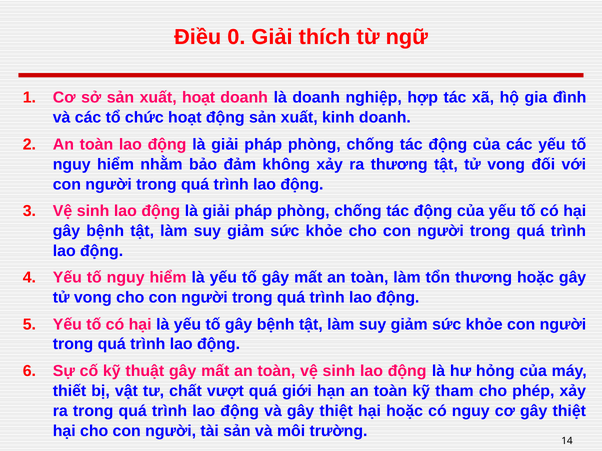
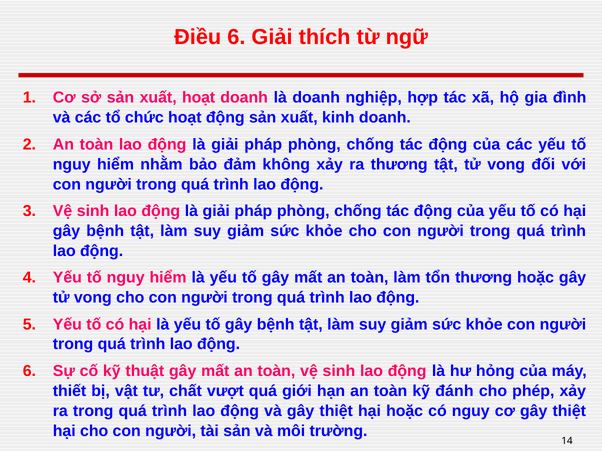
Điều 0: 0 -> 6 (236, 37)
tham: tham -> đánh (454, 391)
